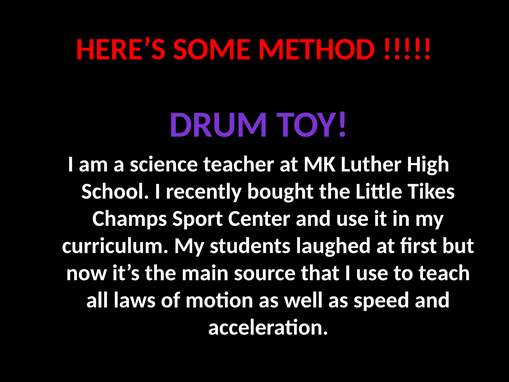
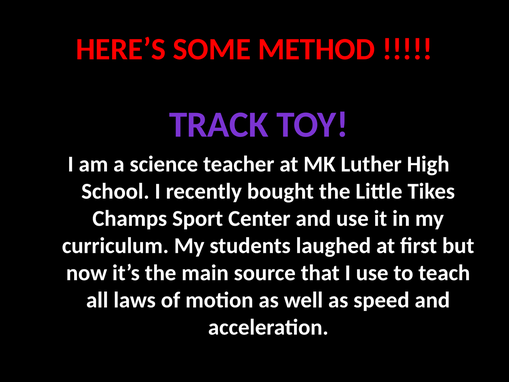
DRUM: DRUM -> TRACK (219, 125)
